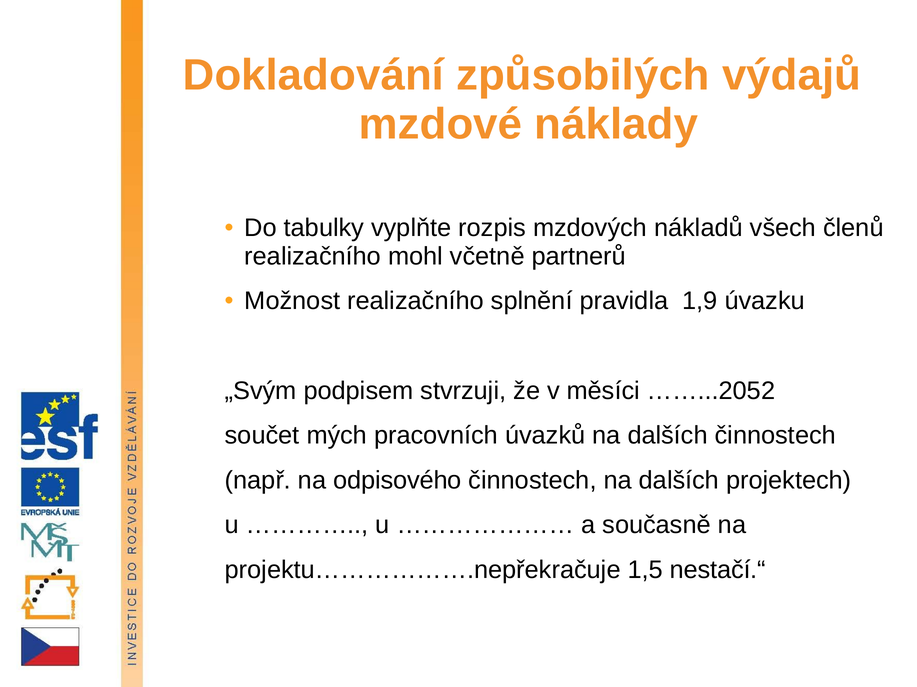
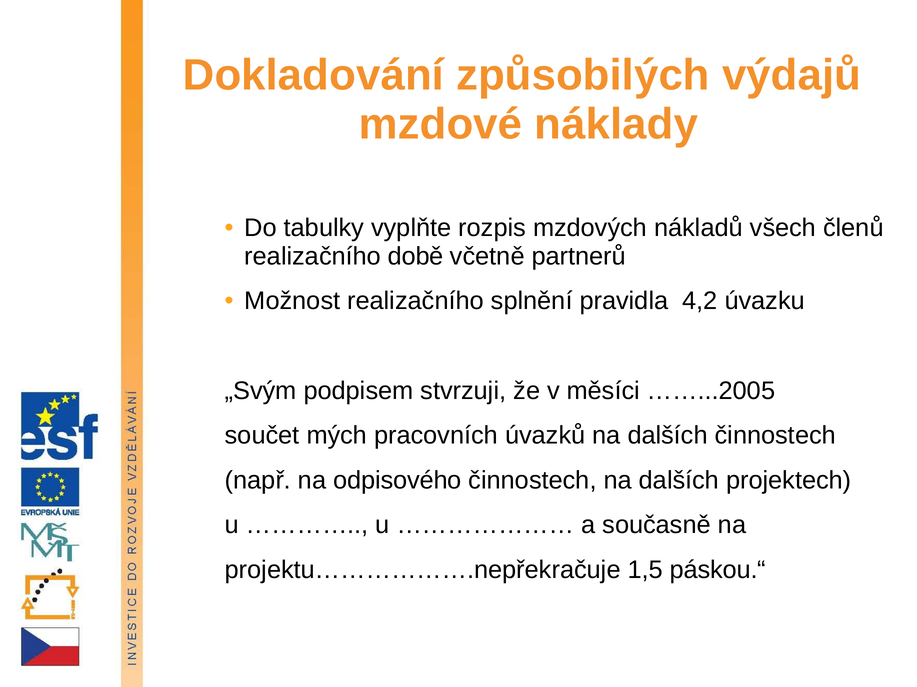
mohl: mohl -> době (416, 257)
1,9: 1,9 -> 4,2 (700, 301)
……...2052: ……...2052 -> ……...2005 (711, 391)
nestačí.“: nestačí.“ -> páskou.“ (718, 570)
